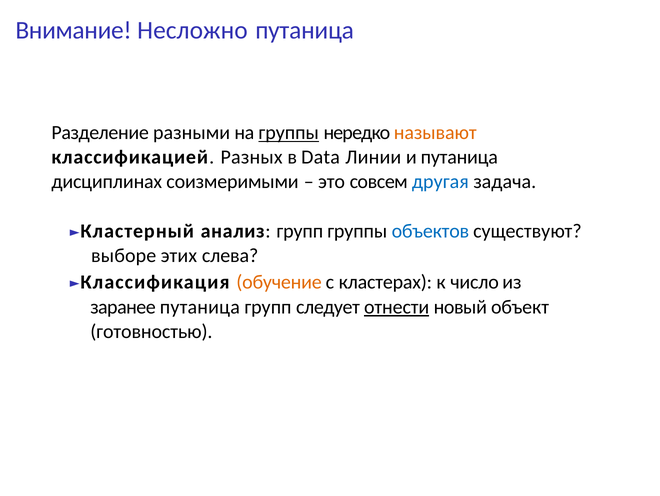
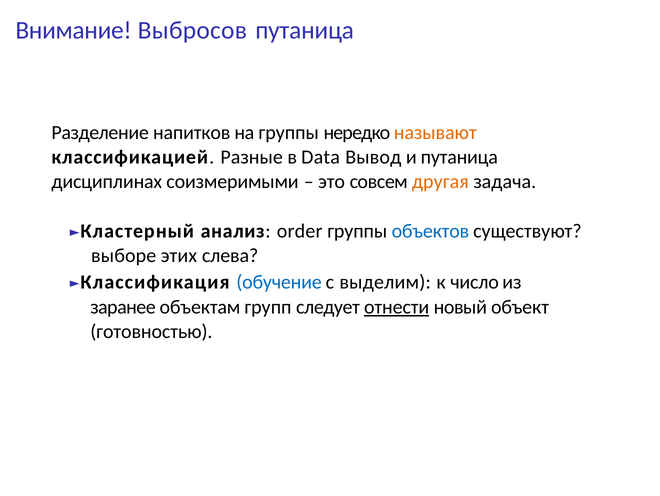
Несложно: Несложно -> Выбросов (192, 30)
разными: разными -> напитков (192, 133)
группы underline: present -> none (289, 133)
Разных: Разных -> Разные (252, 157)
Линии: Линии -> Вывод (373, 157)
другая colour: blue -> orange (440, 182)
анализ групп: групп -> order (300, 231)
обучение colour: orange -> blue (279, 282)
кластерах: кластерах -> выделим (385, 282)
заранее путаница: путаница -> объектам (200, 307)
